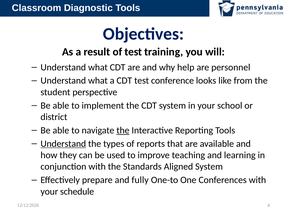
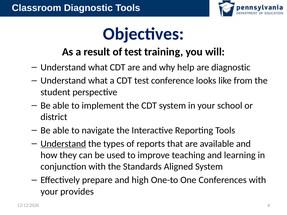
are personnel: personnel -> diagnostic (231, 67)
the underline: present -> none (123, 130)
fully: fully -> high (140, 180)
schedule: schedule -> provides (77, 192)
